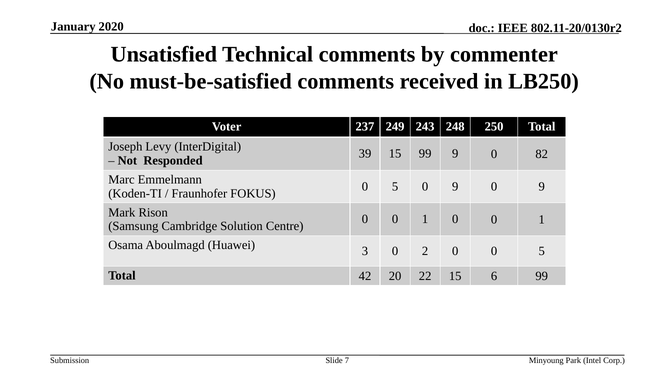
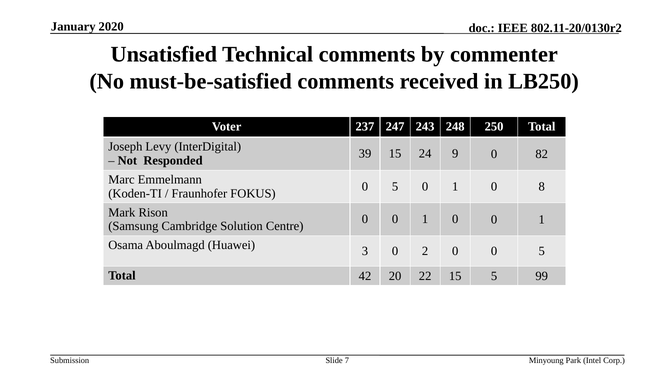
249: 249 -> 247 (395, 127)
15 99: 99 -> 24 (425, 154)
5 0 9: 9 -> 1 (455, 187)
9: 9 -> 8 (542, 187)
15 6: 6 -> 5 (494, 276)
